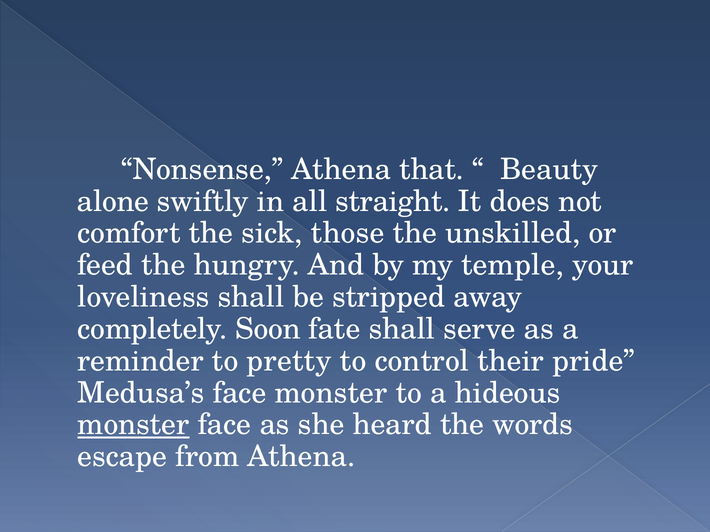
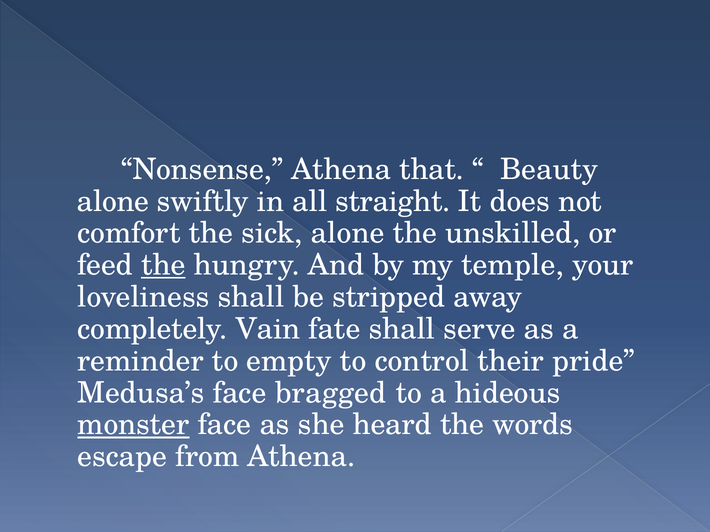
sick those: those -> alone (348, 233)
the underline: none -> present (163, 265)
Soon: Soon -> Vain (268, 329)
pretty: pretty -> empty (289, 361)
face monster: monster -> bragged (331, 393)
